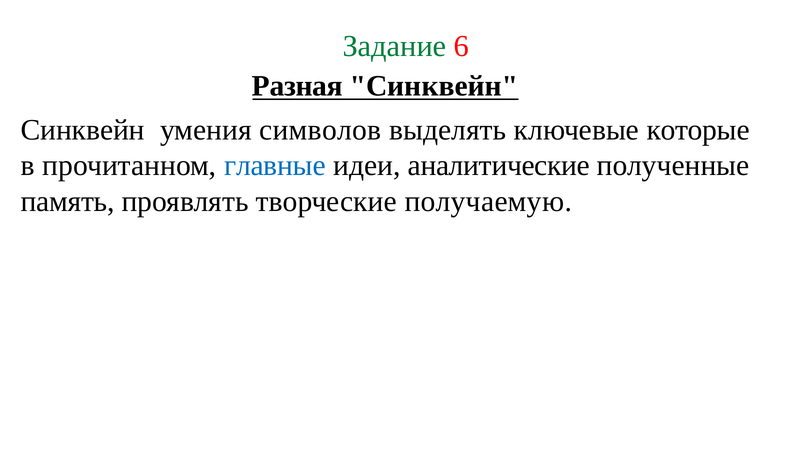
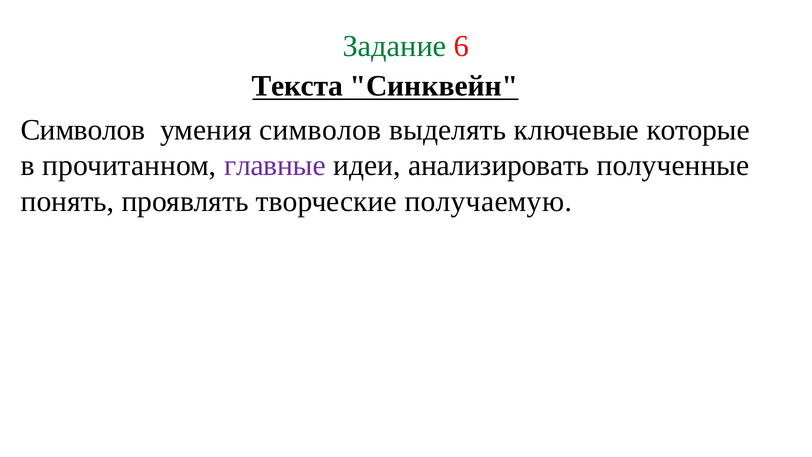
Разная: Разная -> Текста (297, 86)
Синквейн: Синквейн -> Символов (83, 130)
главные colour: blue -> purple (275, 166)
аналитические: аналитические -> анализировать (499, 166)
память: память -> понять (68, 201)
